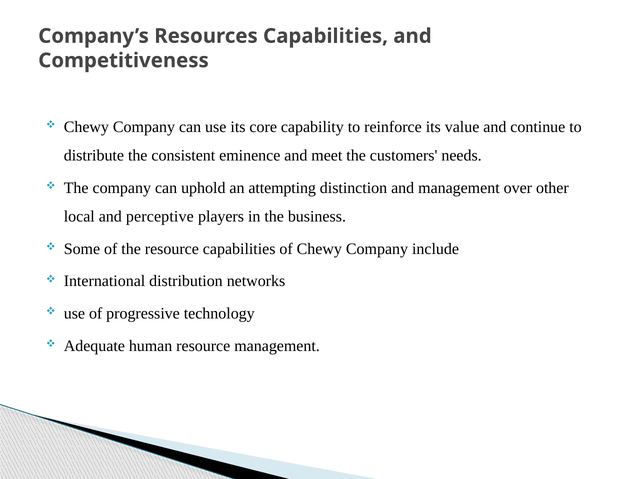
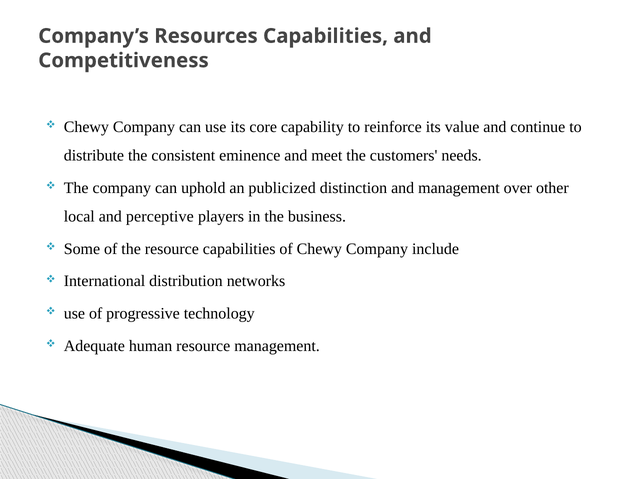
attempting: attempting -> publicized (282, 188)
